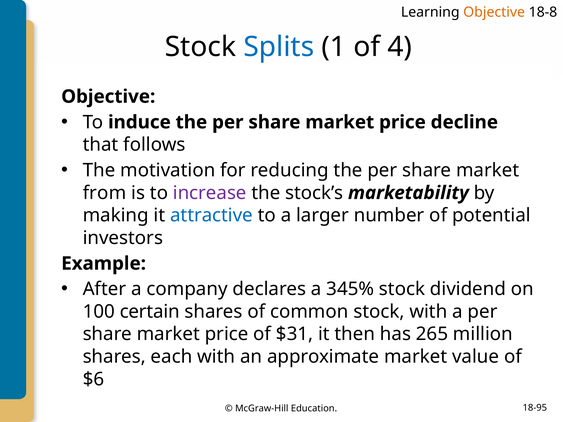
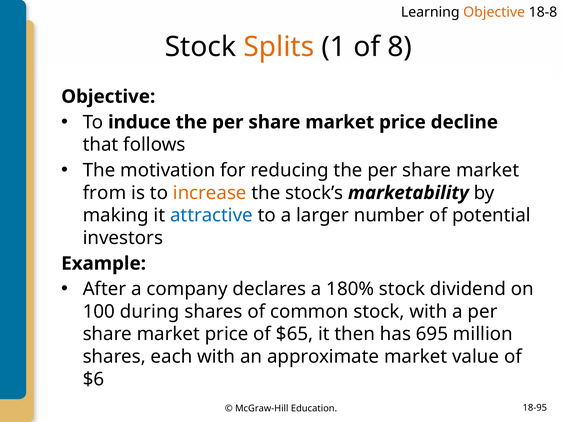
Splits colour: blue -> orange (279, 47)
4: 4 -> 8 (400, 47)
increase colour: purple -> orange (210, 193)
345%: 345% -> 180% (350, 289)
certain: certain -> during (150, 312)
$31: $31 -> $65 (295, 334)
265: 265 -> 695 (432, 334)
